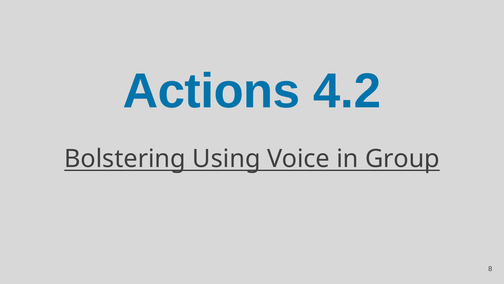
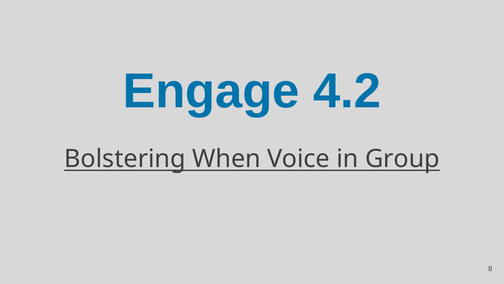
Actions: Actions -> Engage (211, 91)
Using: Using -> When (226, 159)
